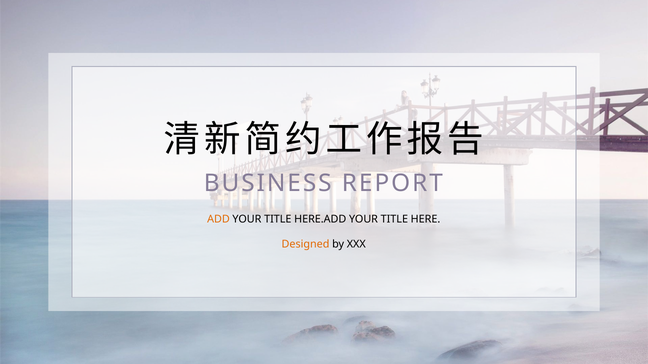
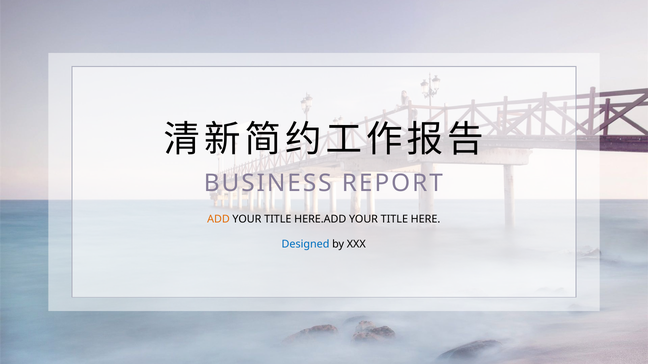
Designed colour: orange -> blue (305, 245)
